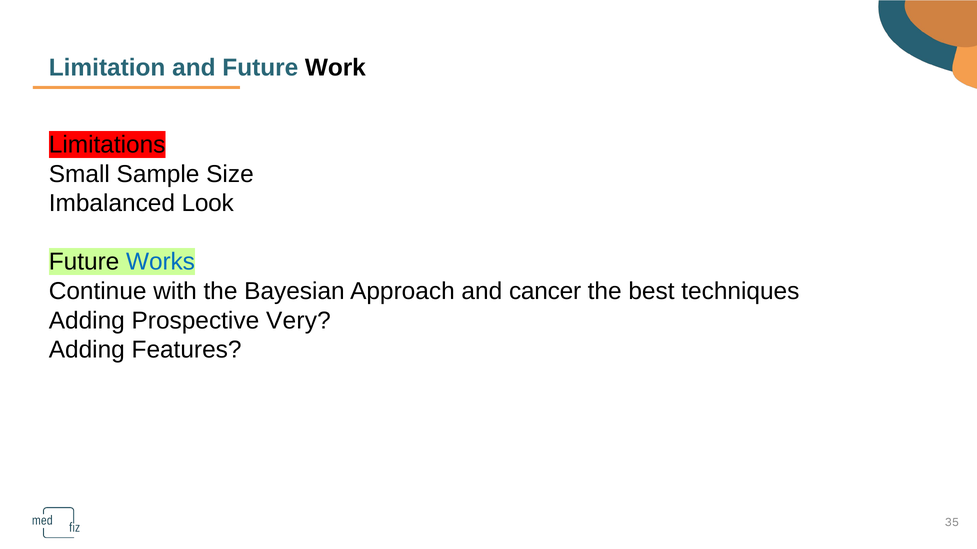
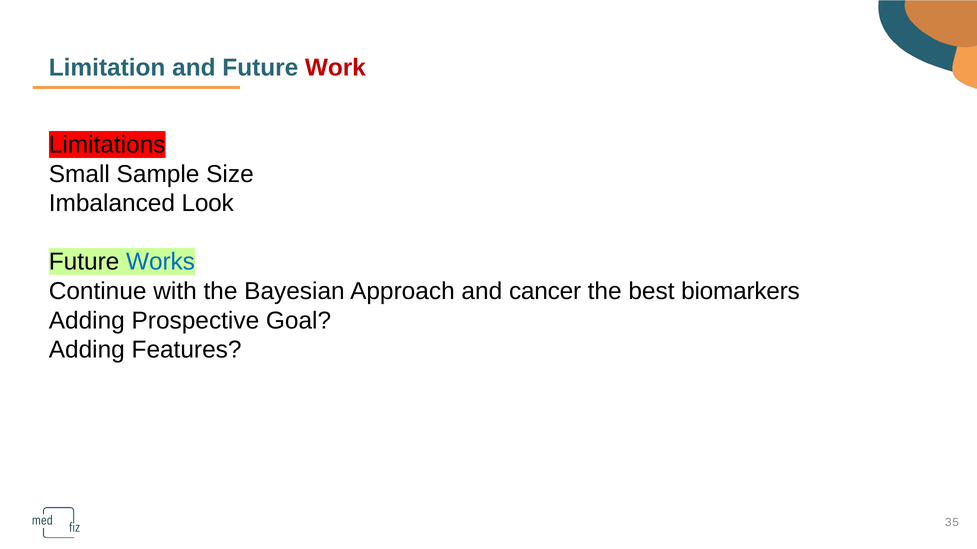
Work colour: black -> red (335, 68)
techniques: techniques -> biomarkers (741, 291)
Very: Very -> Goal (299, 321)
